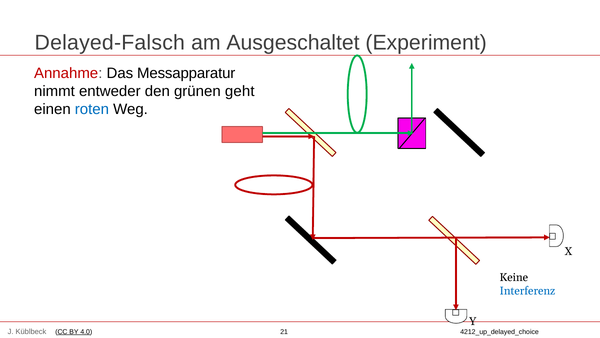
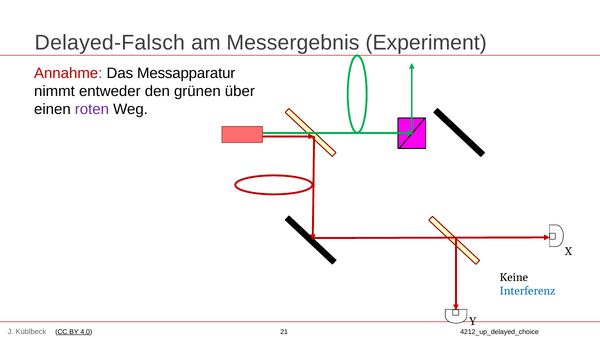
Ausgeschaltet: Ausgeschaltet -> Messergebnis (293, 43)
geht: geht -> über (240, 91)
roten colour: blue -> purple (92, 109)
